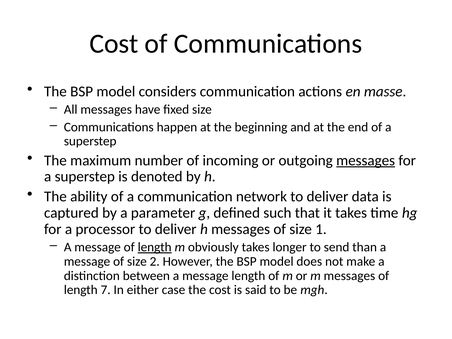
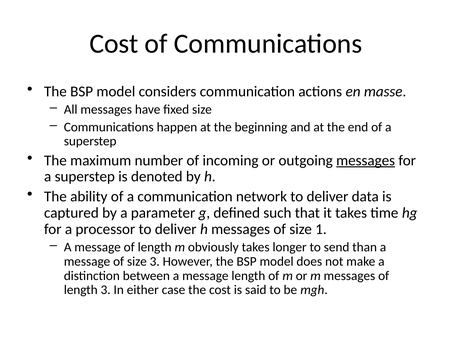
length underline: present -> none (155, 247)
size 2: 2 -> 3 (155, 261)
length 7: 7 -> 3 (106, 290)
